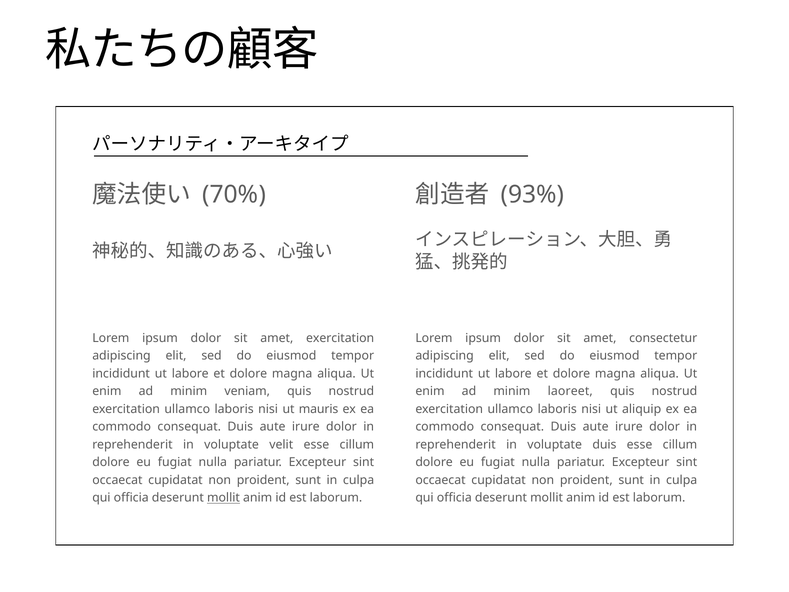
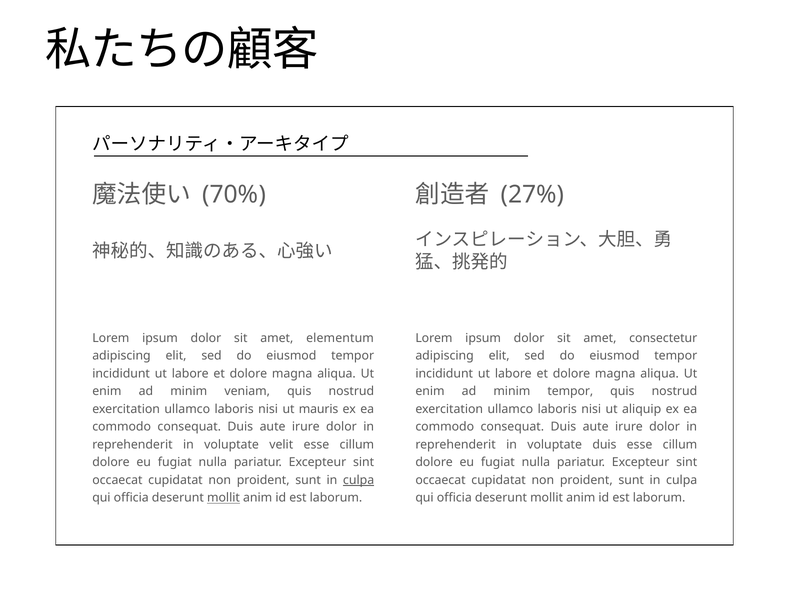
93%: 93% -> 27% (533, 194)
amet exercitation: exercitation -> elementum (340, 338)
minim laoreet: laoreet -> tempor (570, 391)
culpa underline: none -> present (359, 480)
